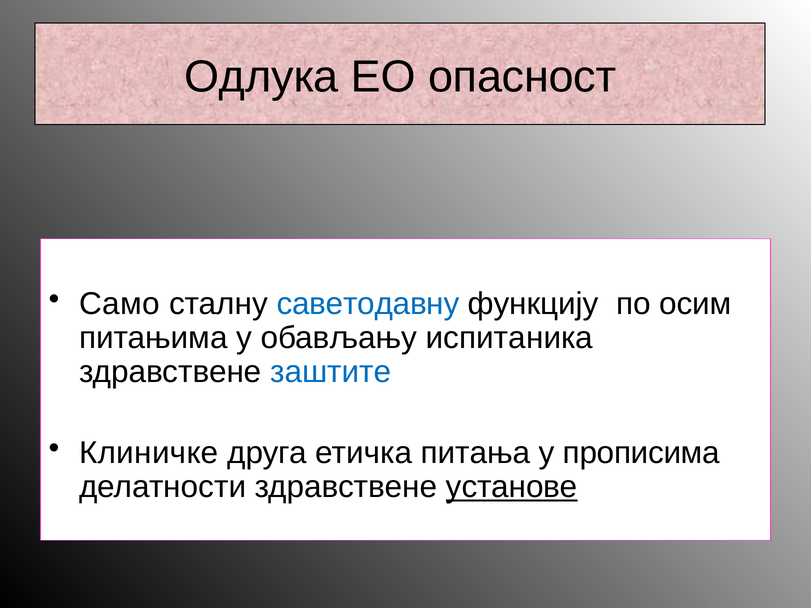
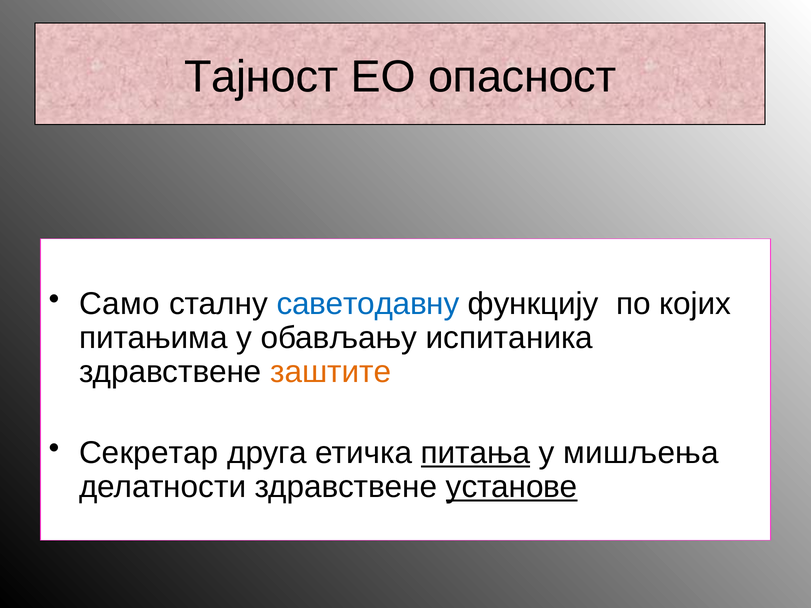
Одлука: Одлука -> Тајност (261, 77)
осим: осим -> којих (695, 304)
заштите colour: blue -> orange (331, 372)
Клиничке: Клиничке -> Секретар (149, 453)
питања underline: none -> present (475, 453)
прописима: прописима -> мишљења (641, 453)
